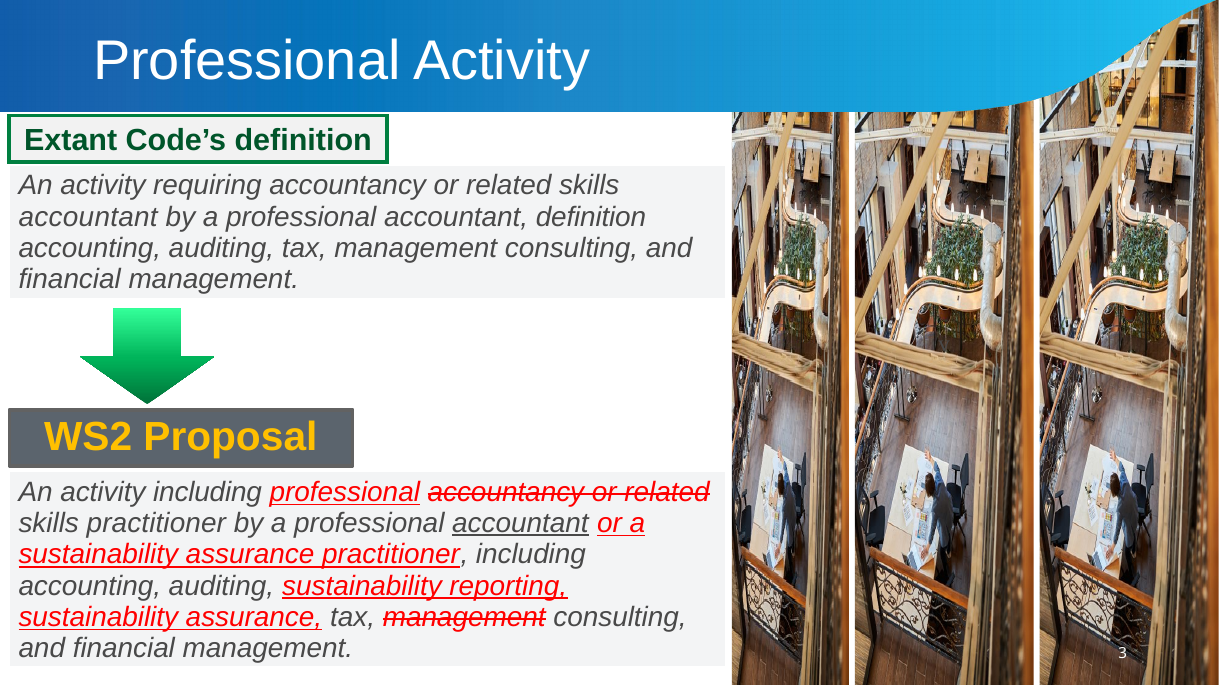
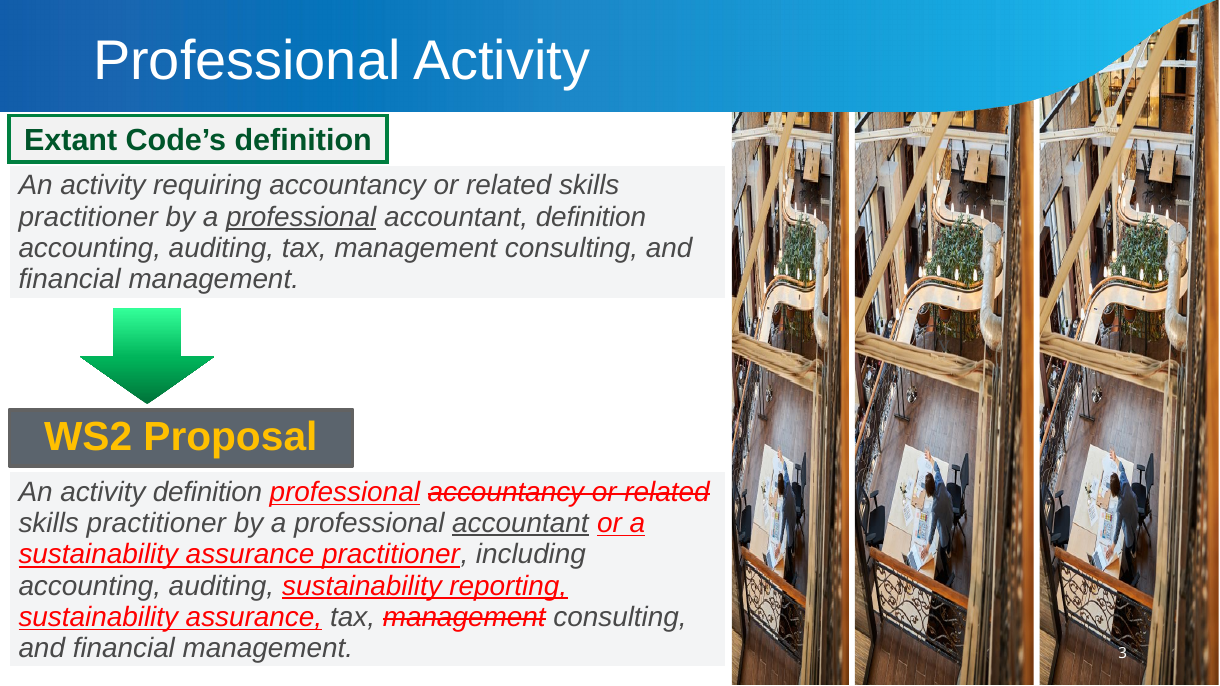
accountant: accountant -> practitioner (88, 217)
professional underline: none -> present (301, 217)
activity including: including -> definition (208, 492)
